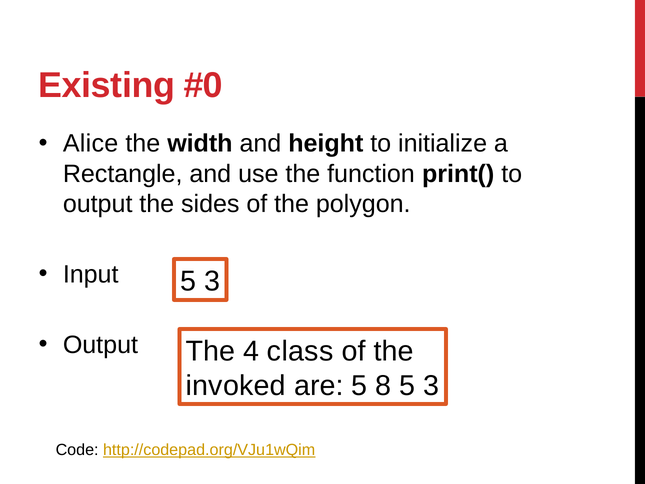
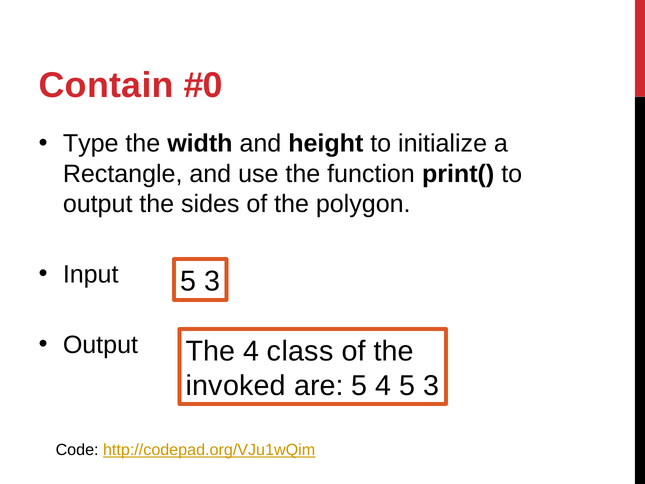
Existing: Existing -> Contain (106, 85)
Alice: Alice -> Type (91, 144)
5 8: 8 -> 4 (383, 386)
